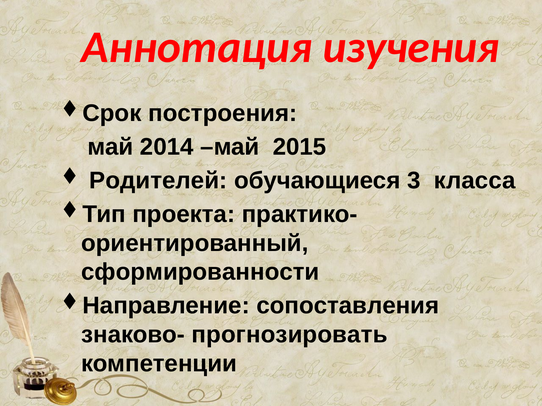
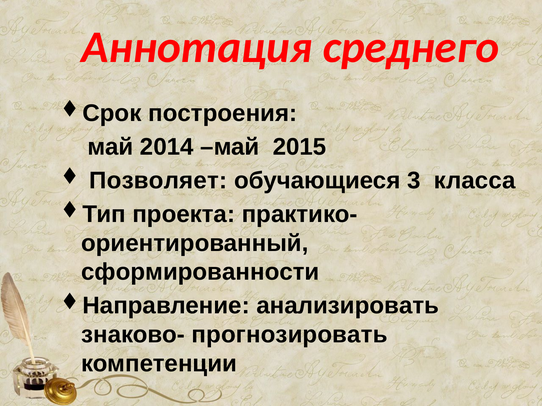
изучения: изучения -> среднего (411, 47)
Родителей: Родителей -> Позволяет (158, 181)
сопоставления: сопоставления -> анализировать (348, 306)
